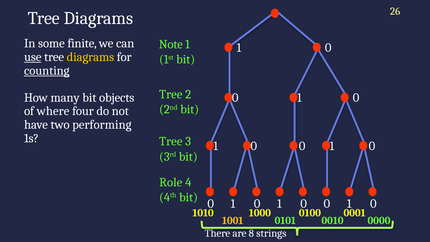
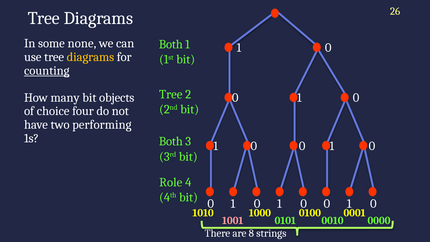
finite: finite -> none (82, 43)
Note: Note -> Both (171, 44)
use underline: present -> none (33, 57)
where: where -> choice (53, 111)
Tree: Tree -> Both (171, 141)
1001 colour: yellow -> pink (233, 220)
